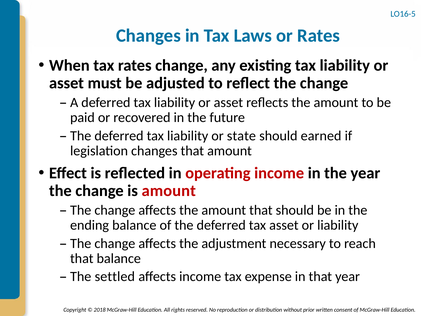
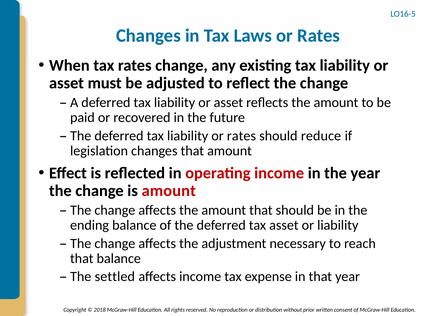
liability or state: state -> rates (241, 136)
earned: earned -> reduce (321, 136)
